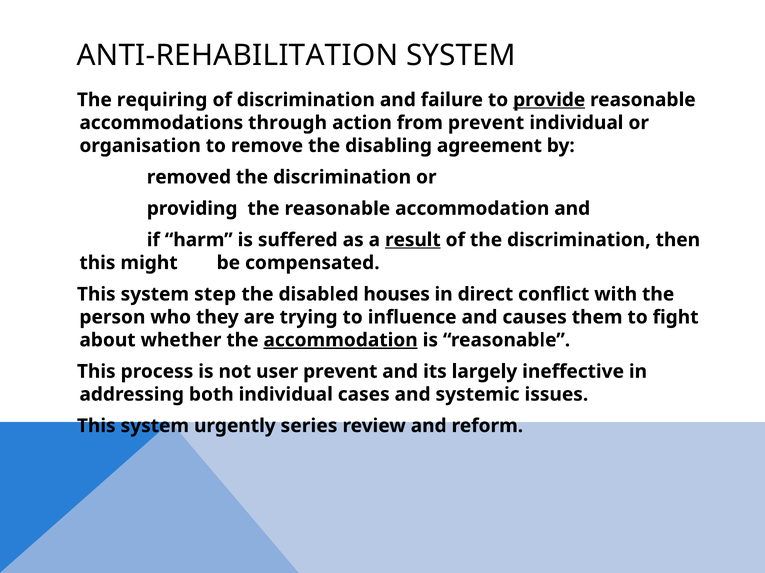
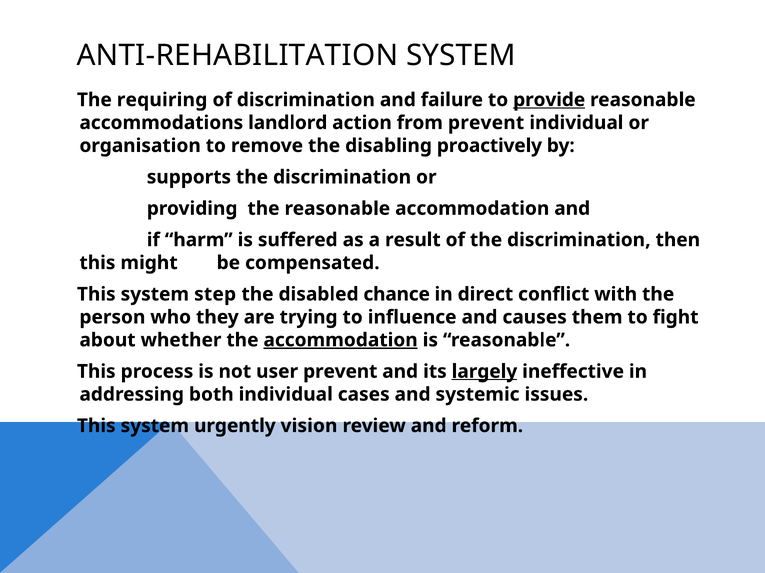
through: through -> landlord (288, 123)
agreement: agreement -> proactively (489, 146)
removed: removed -> supports (189, 177)
result underline: present -> none (413, 240)
houses: houses -> chance (397, 295)
largely underline: none -> present (484, 372)
series: series -> vision (309, 426)
